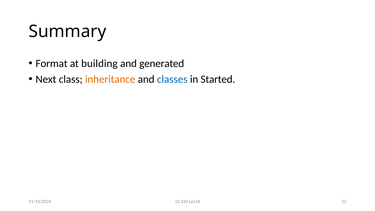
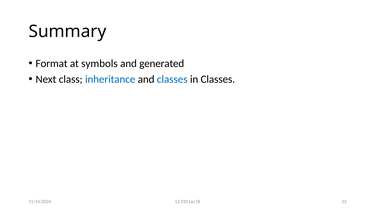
building: building -> symbols (99, 63)
inheritance colour: orange -> blue (110, 79)
in Started: Started -> Classes (218, 79)
